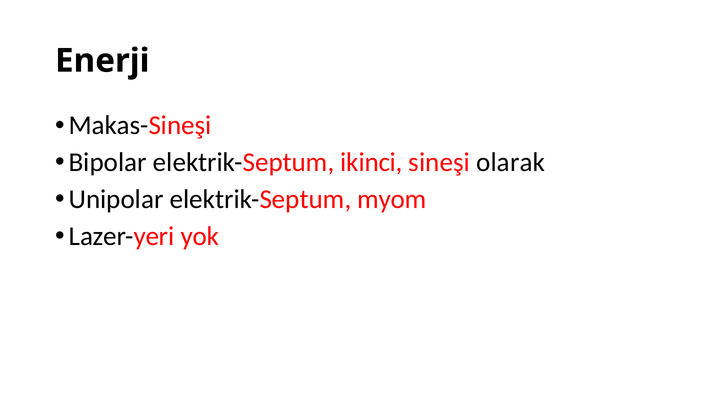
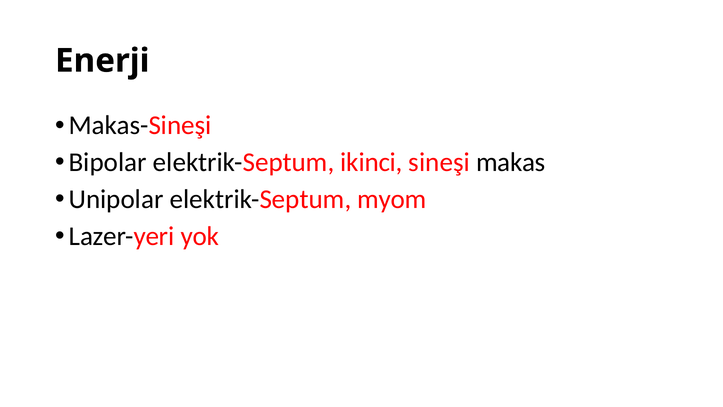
olarak: olarak -> makas (511, 162)
